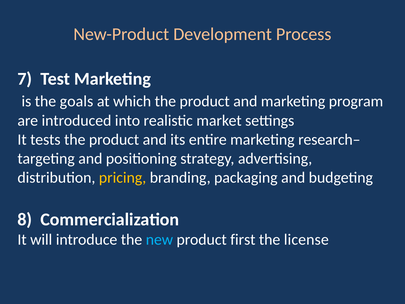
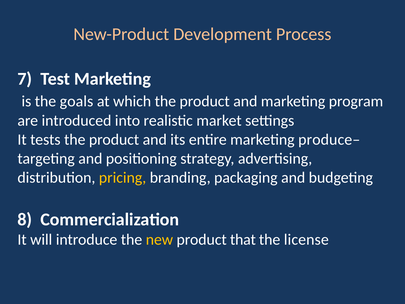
research–: research– -> produce– (329, 140)
new colour: light blue -> yellow (159, 239)
first: first -> that (243, 239)
